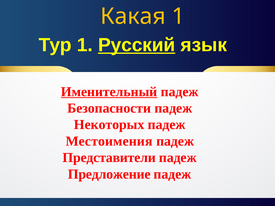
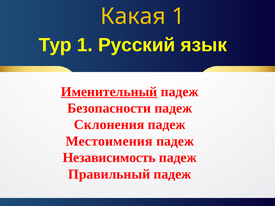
Русский underline: present -> none (137, 45)
Некоторых: Некоторых -> Склонения (109, 125)
Представители: Представители -> Независимость (109, 158)
Предложение: Предложение -> Правильный (109, 174)
